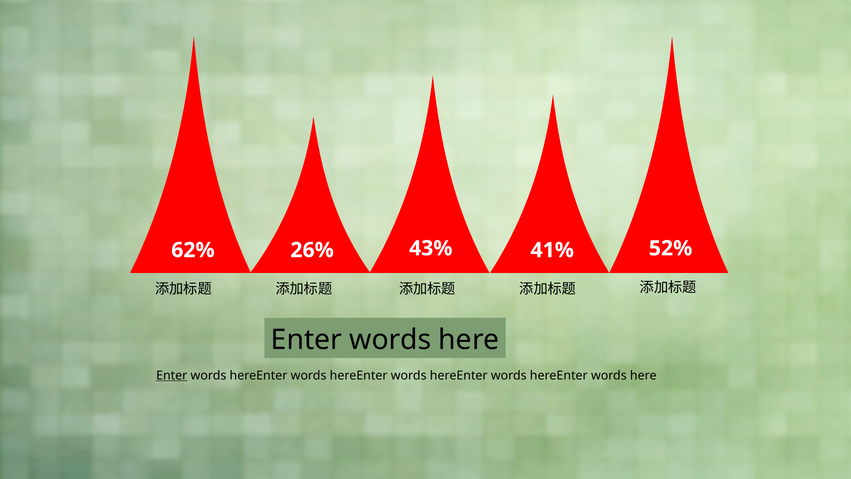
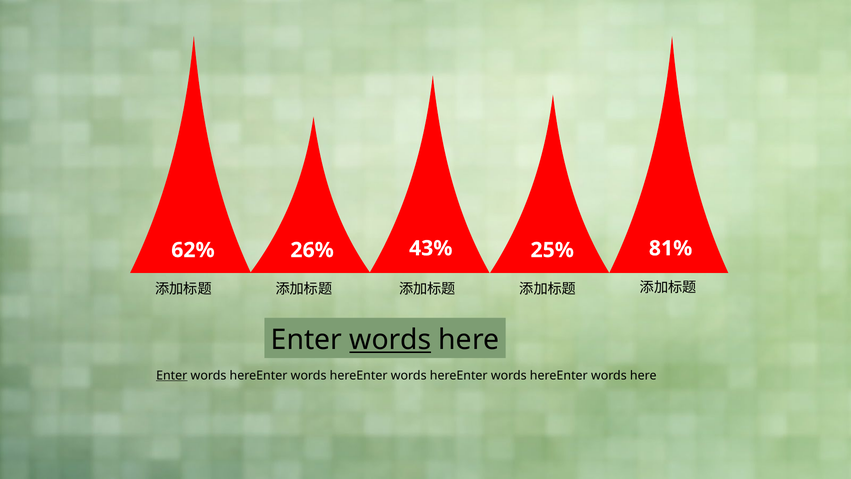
52%: 52% -> 81% (671, 248)
41%: 41% -> 25% (552, 250)
words underline: none -> present (390, 340)
